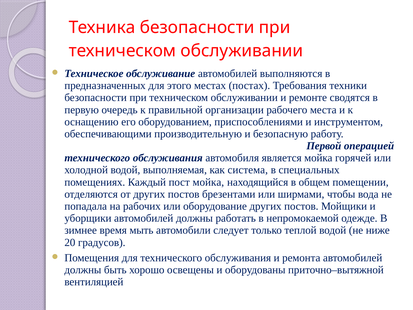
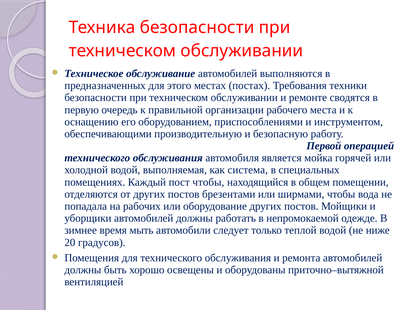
пост мойка: мойка -> чтобы (208, 182)
